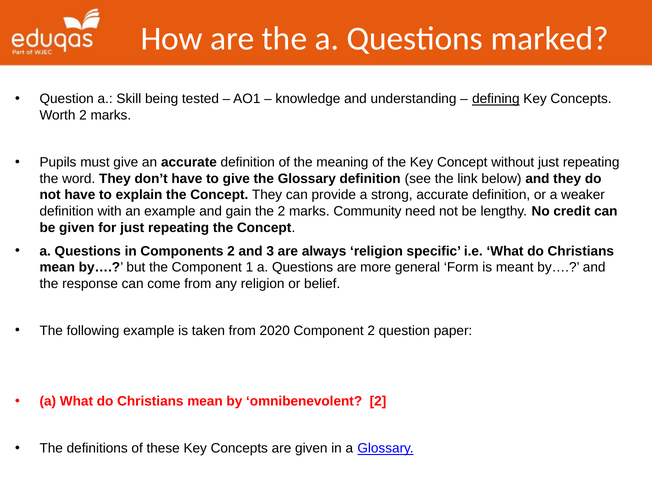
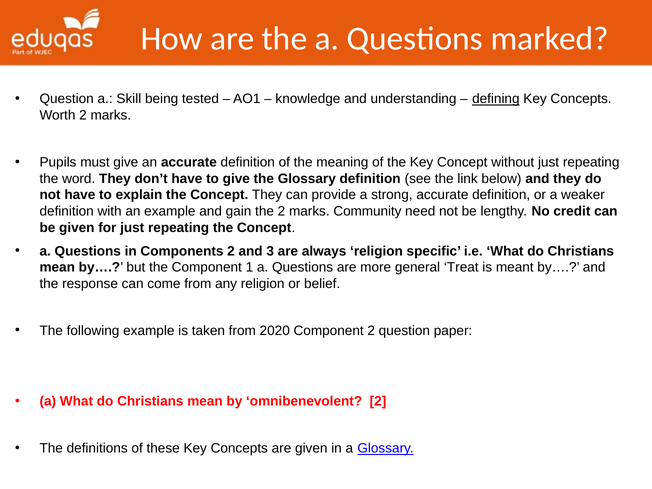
Form: Form -> Treat (461, 267)
